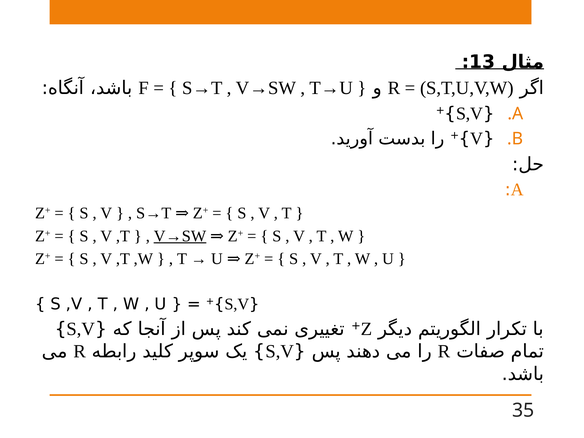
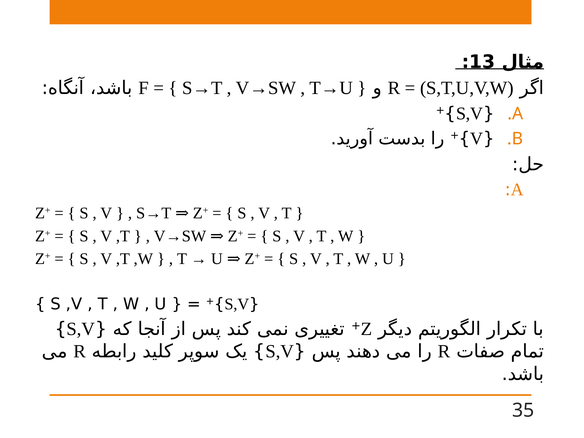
V→SW underline: present -> none (180, 236)
